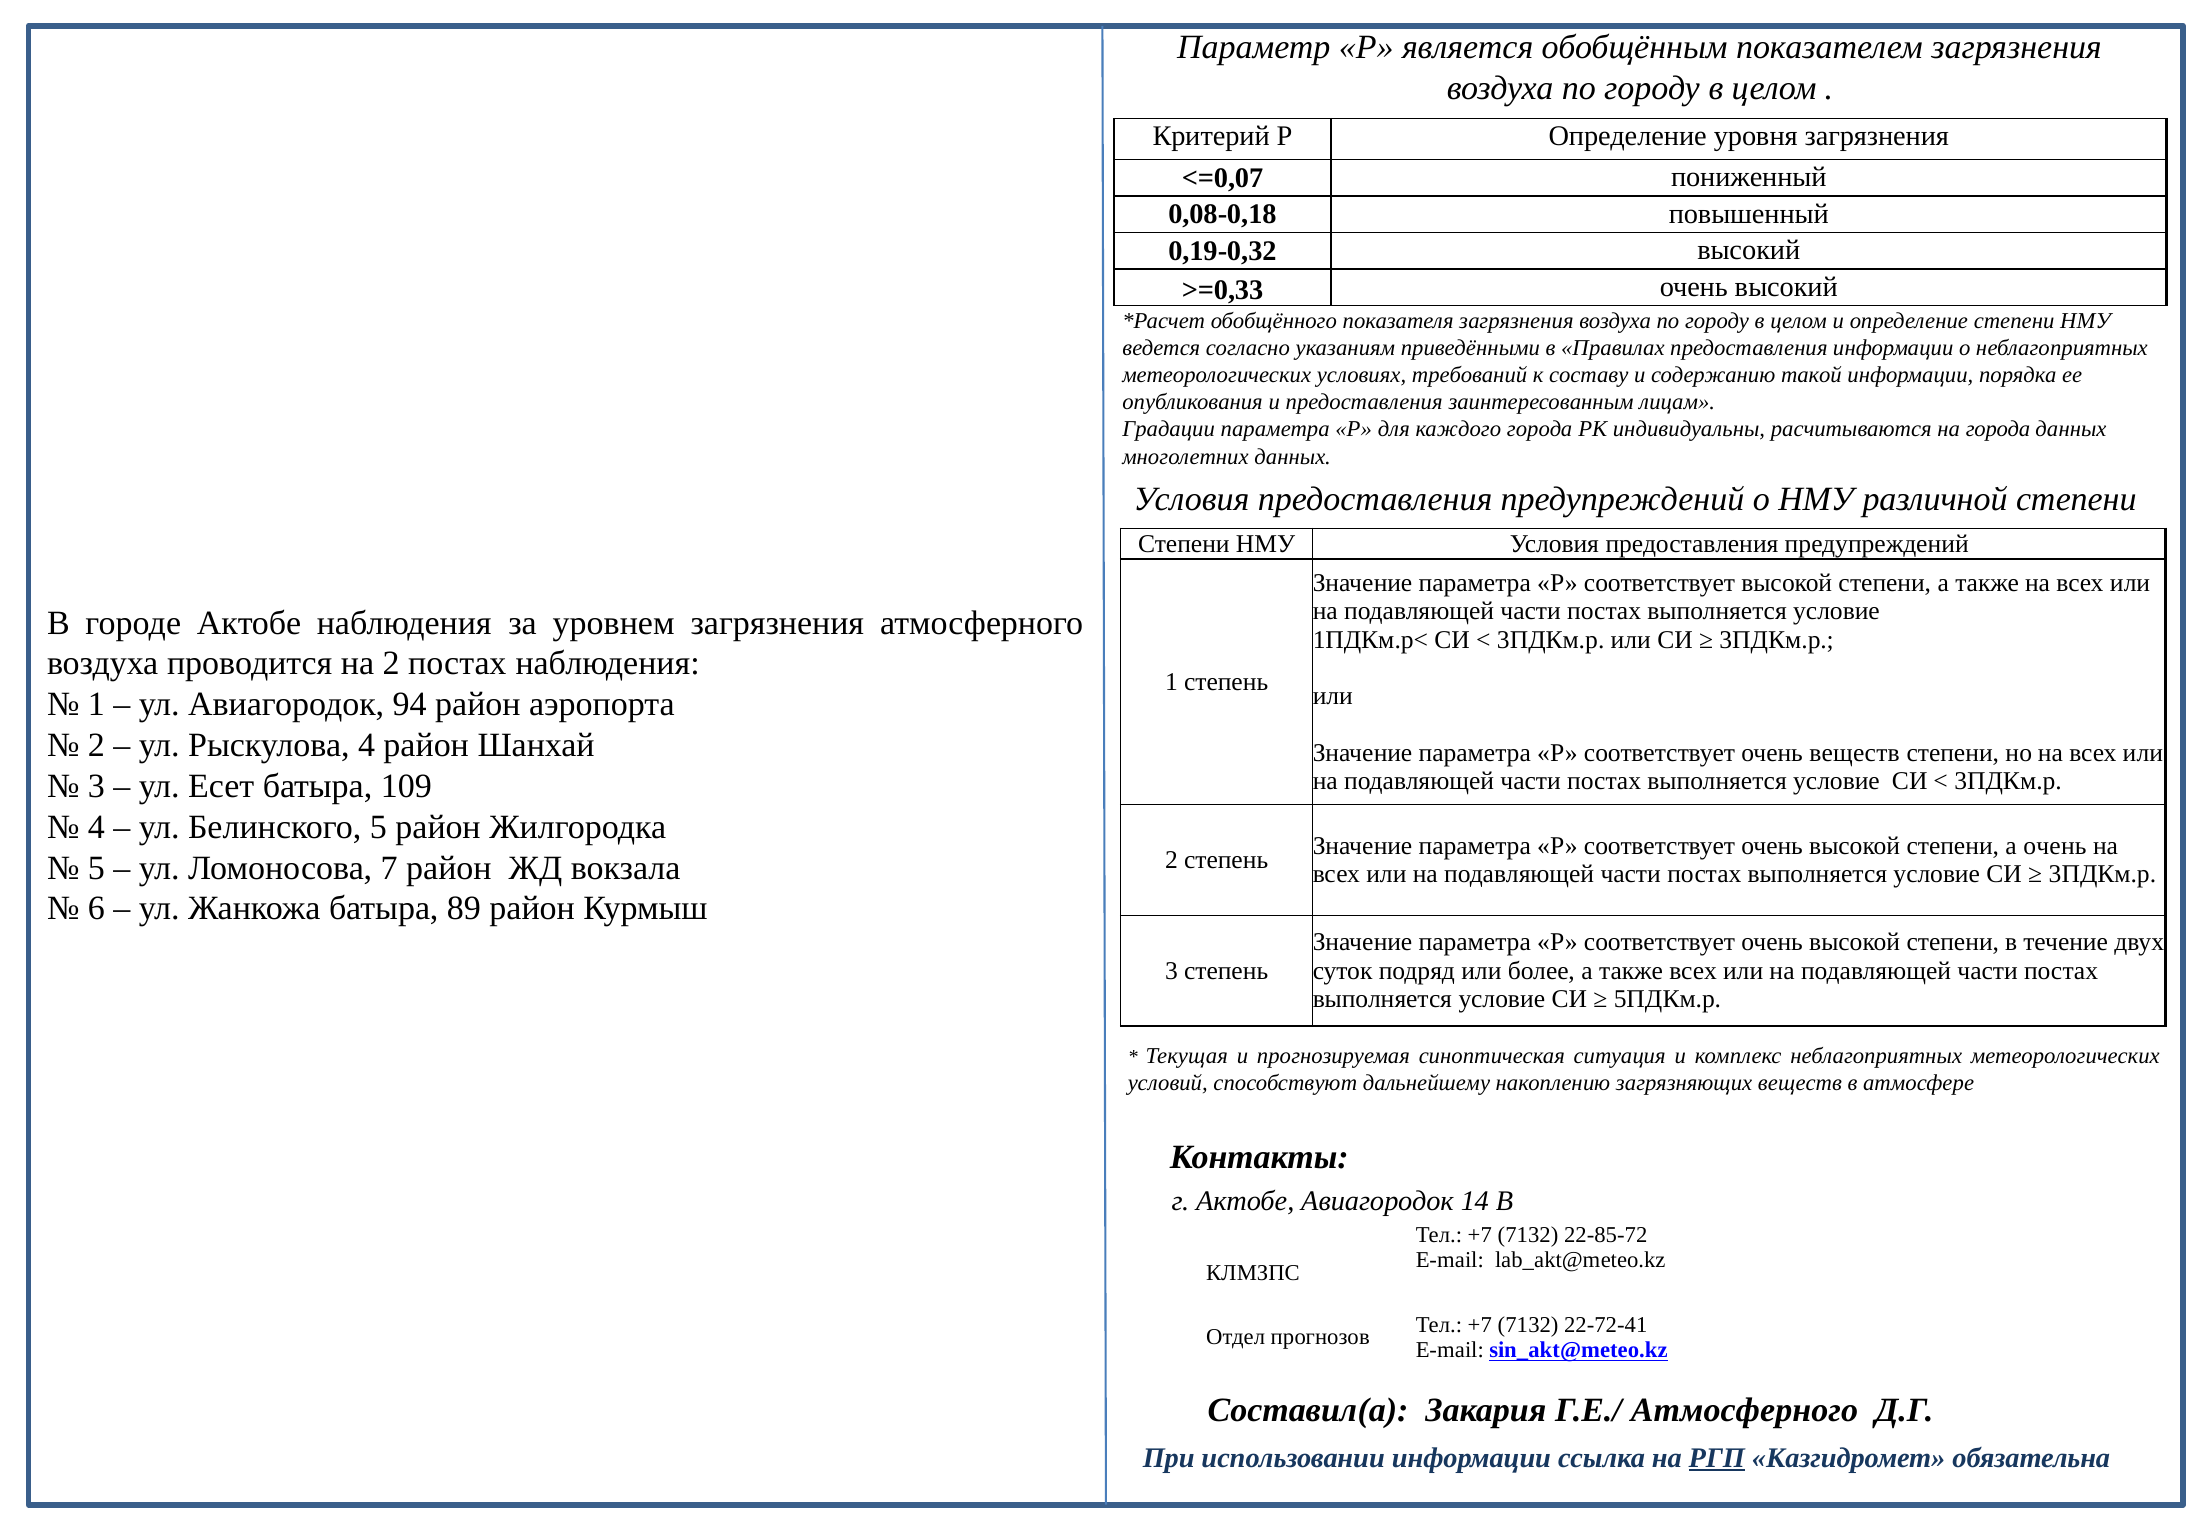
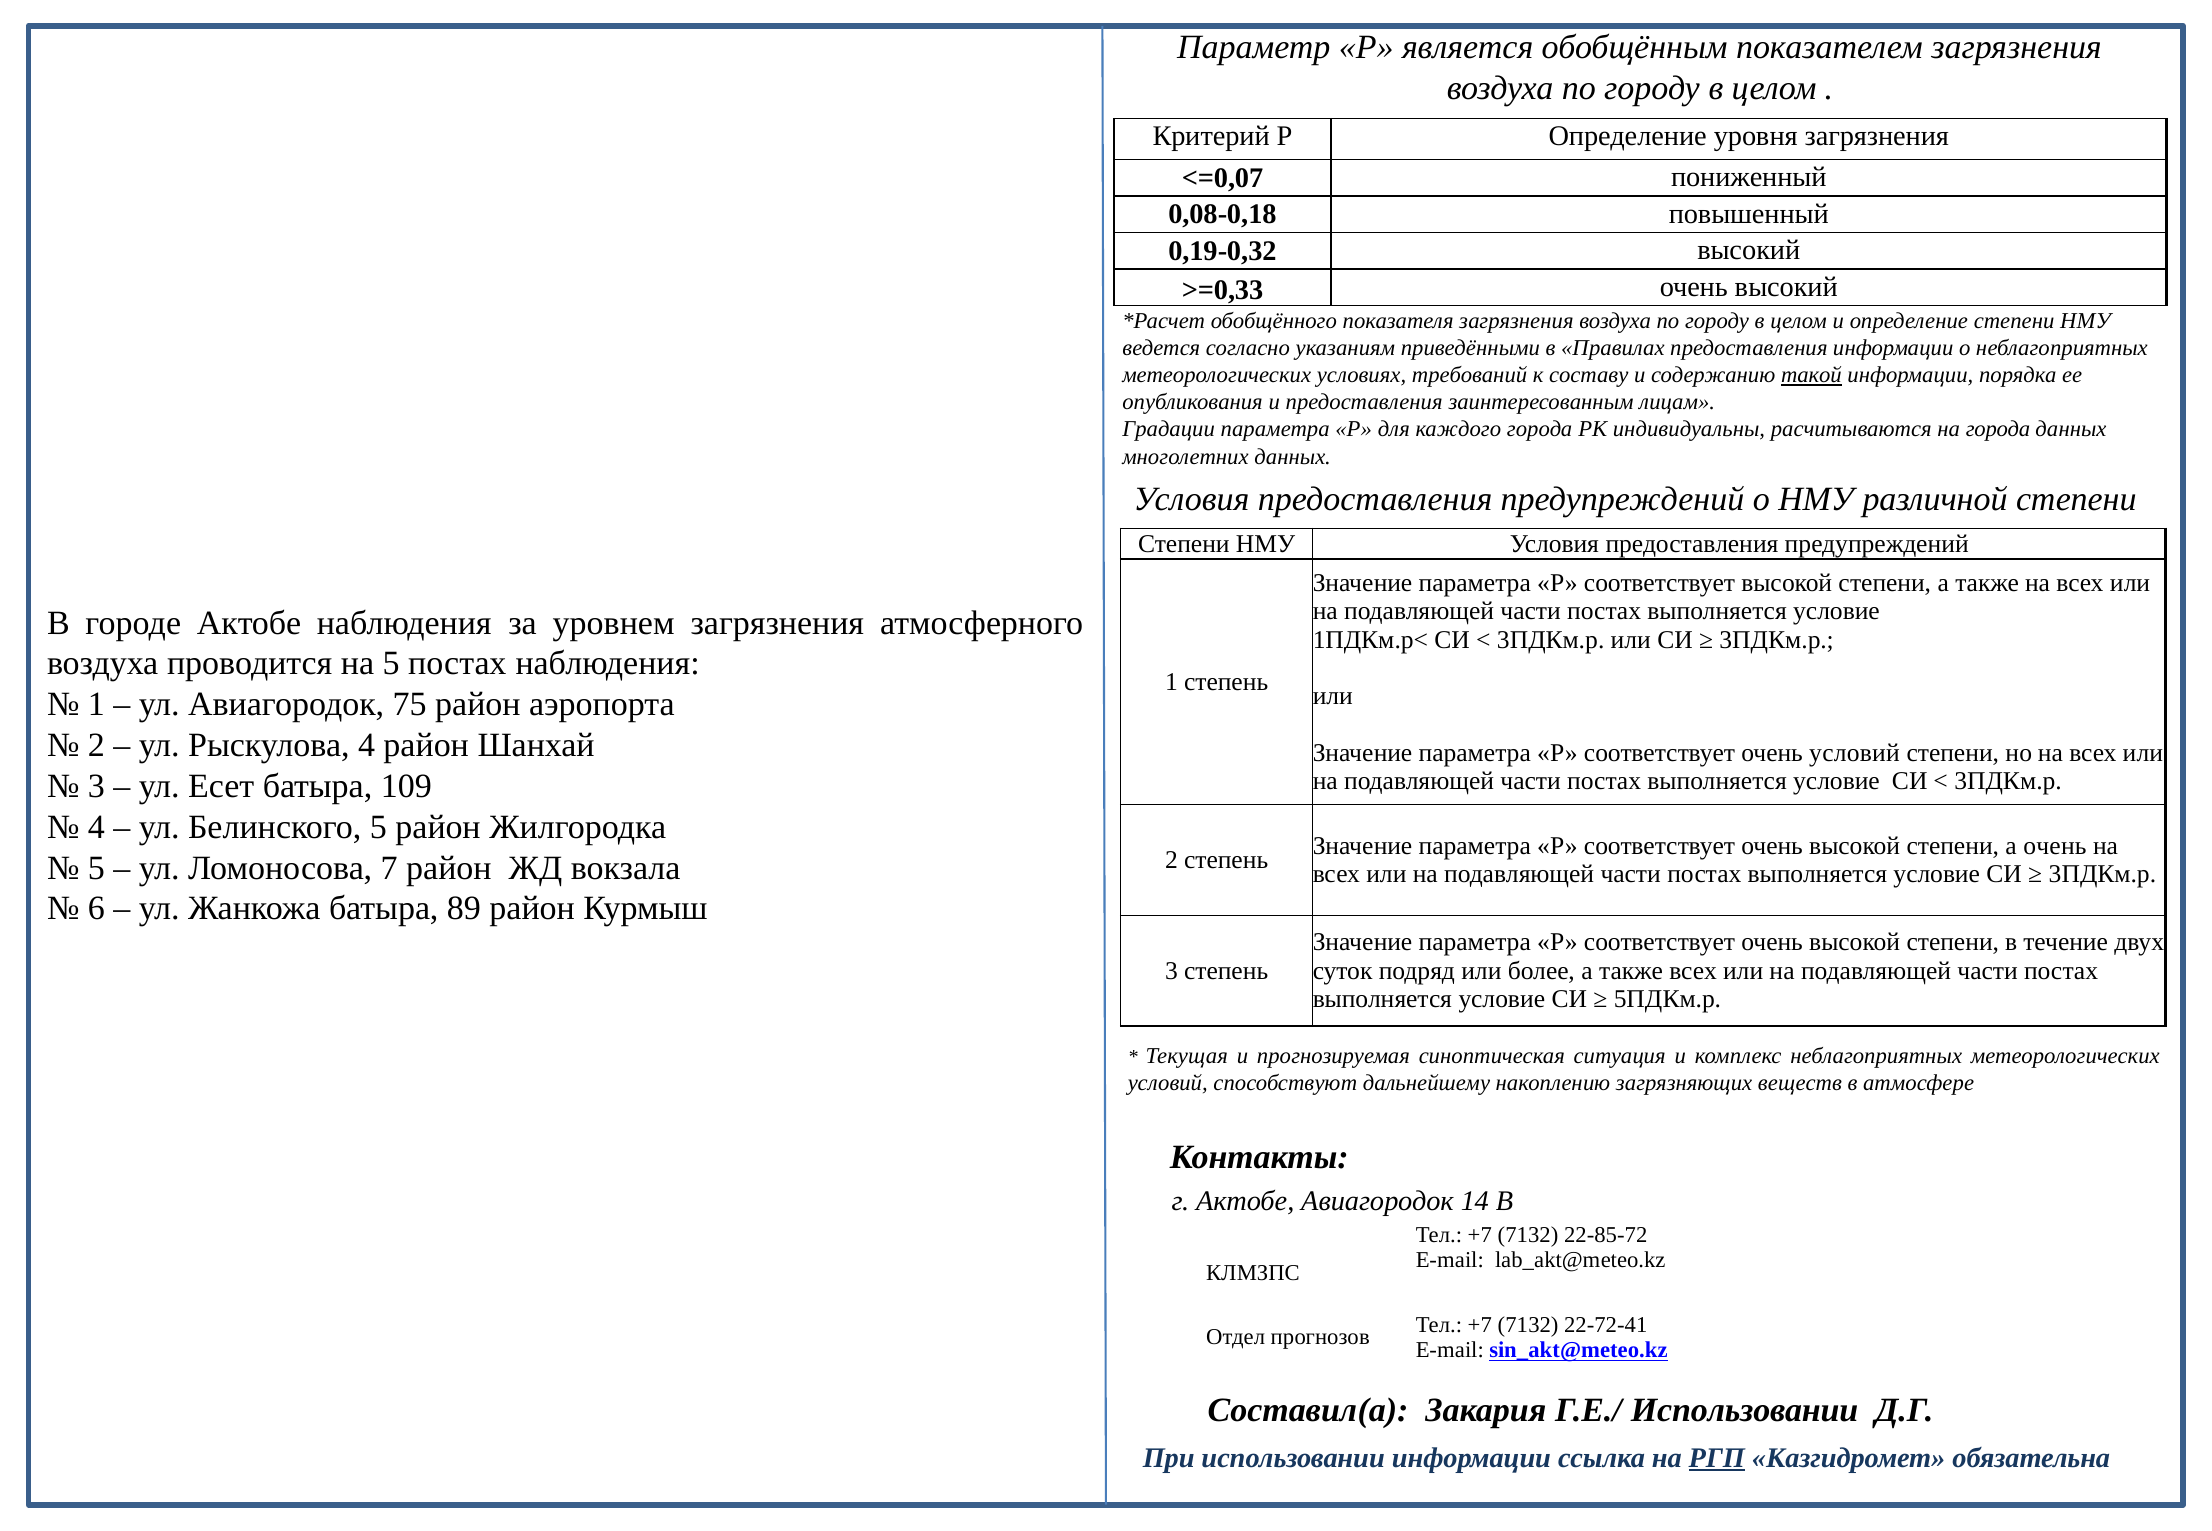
такой underline: none -> present (1811, 375)
на 2: 2 -> 5 (391, 664)
94: 94 -> 75 (410, 705)
очень веществ: веществ -> условий (1855, 753)
Г.Е./ Атмосферного: Атмосферного -> Использовании (1745, 1410)
